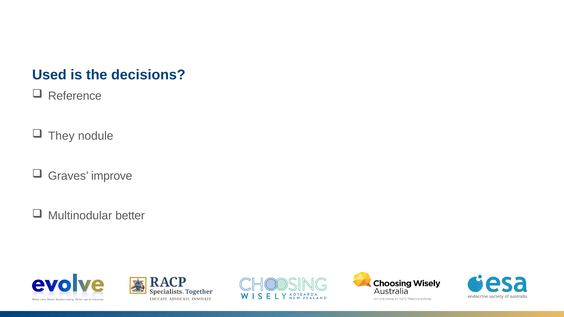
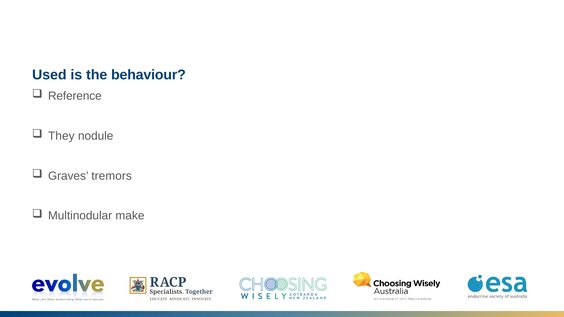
decisions: decisions -> behaviour (148, 75)
improve: improve -> tremors (112, 176)
better: better -> make (130, 216)
